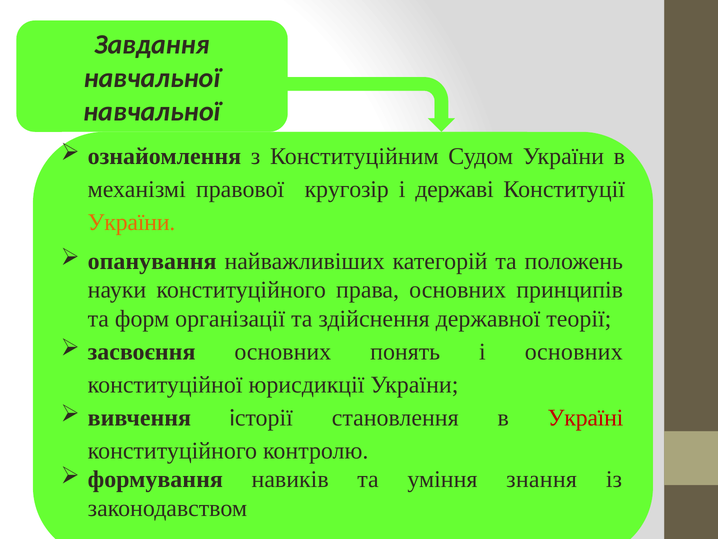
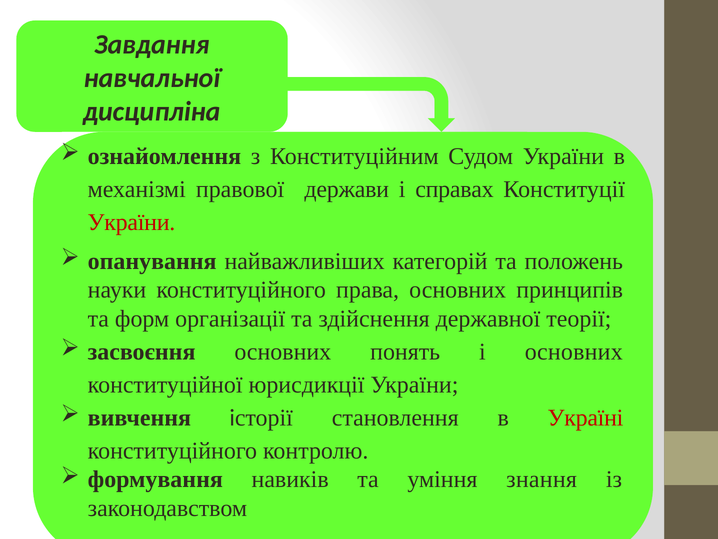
навчальної: навчальної -> дисципліна (152, 112)
кругозір: кругозір -> держави (347, 189)
державі: державі -> справах (454, 189)
України colour: orange -> red (131, 222)
